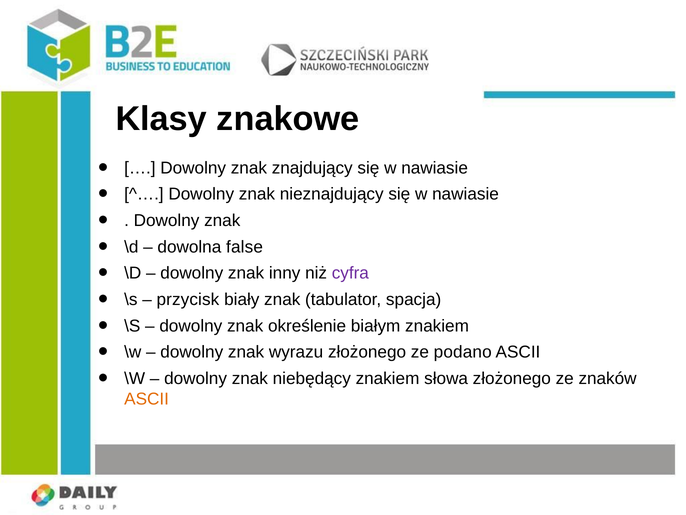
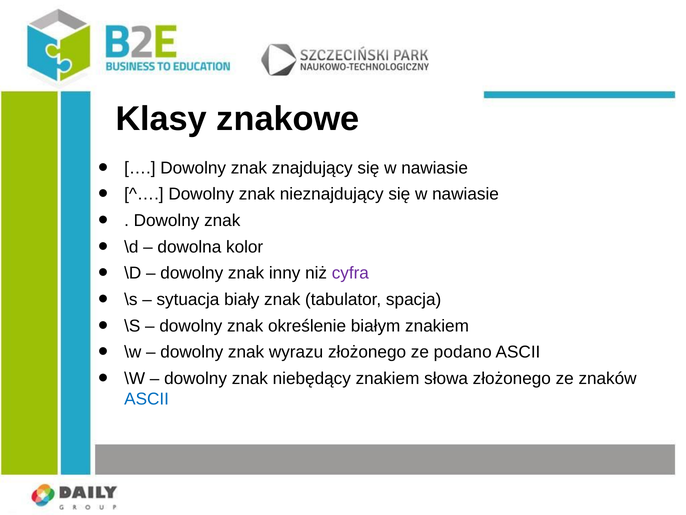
false: false -> kolor (245, 247)
przycisk: przycisk -> sytuacja (188, 299)
ASCII colour: orange -> blue (147, 399)
